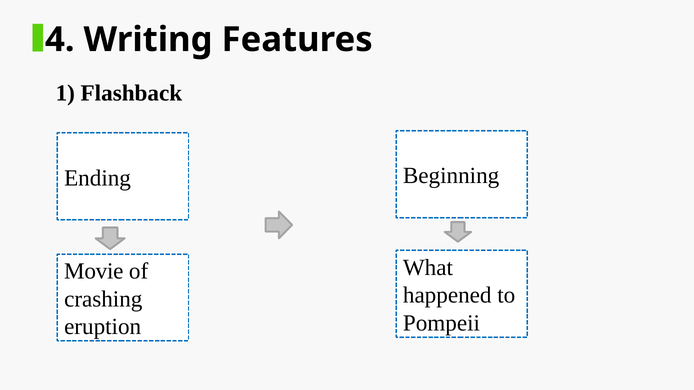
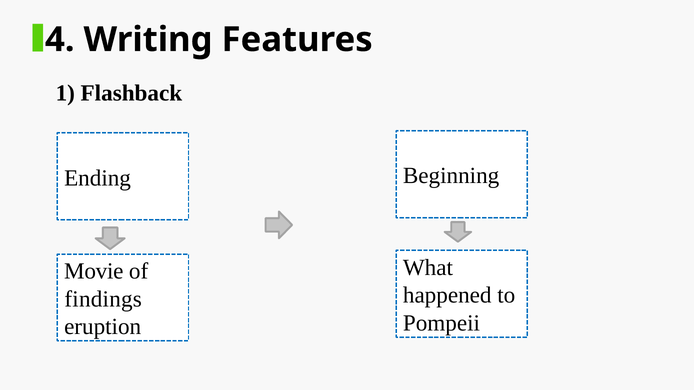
crashing: crashing -> findings (103, 299)
